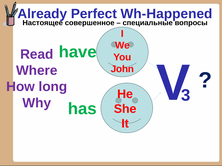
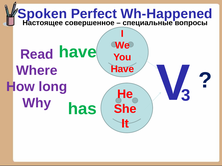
Already: Already -> Spoken (42, 14)
John: John -> Have (122, 69)
